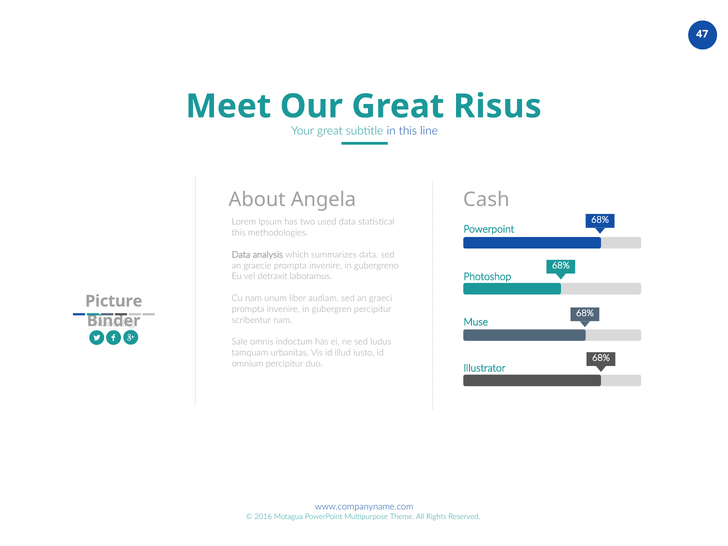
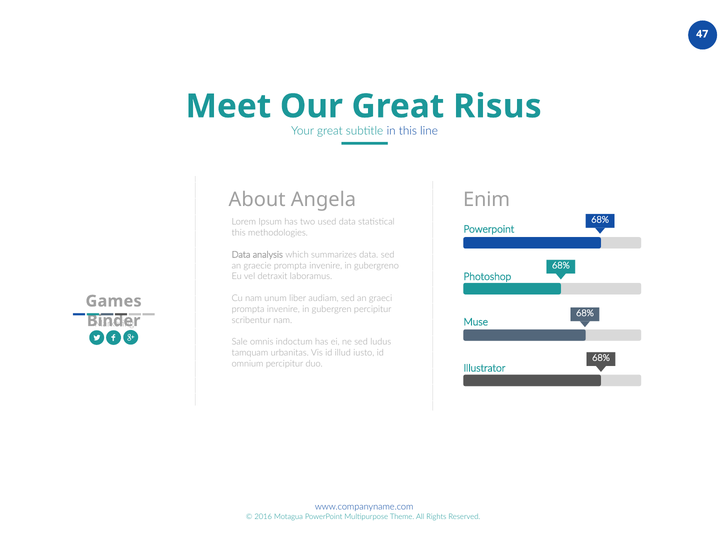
Cash: Cash -> Enim (487, 199)
Picture: Picture -> Games (114, 301)
